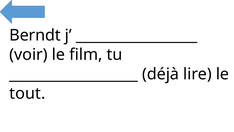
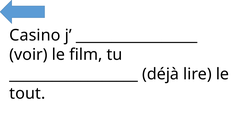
Berndt: Berndt -> Casino (35, 35)
